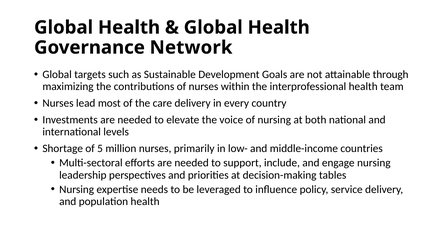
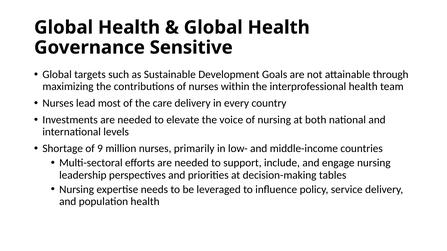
Network: Network -> Sensitive (191, 48)
5: 5 -> 9 (100, 149)
